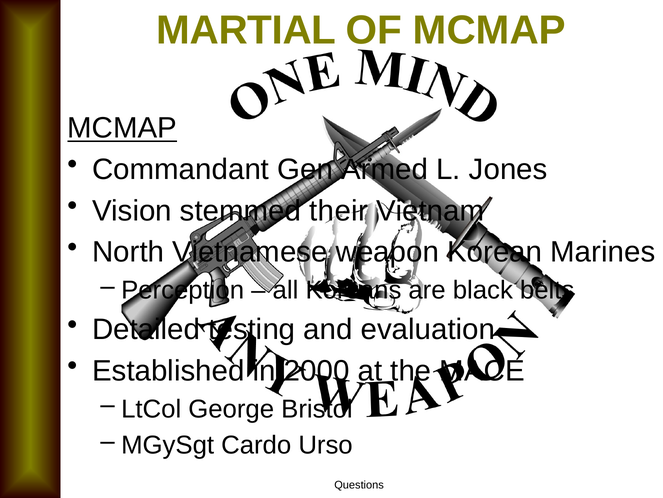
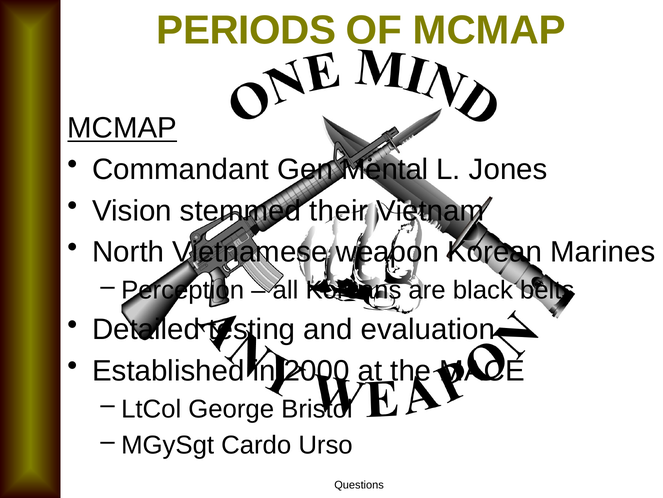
MARTIAL: MARTIAL -> PERIODS (246, 30)
Armed: Armed -> Mental (385, 169)
